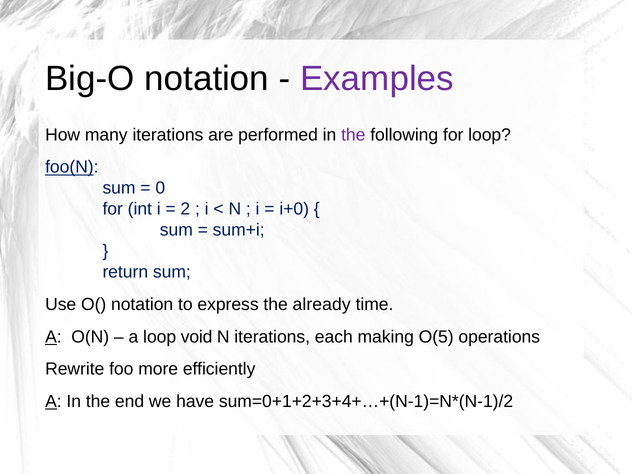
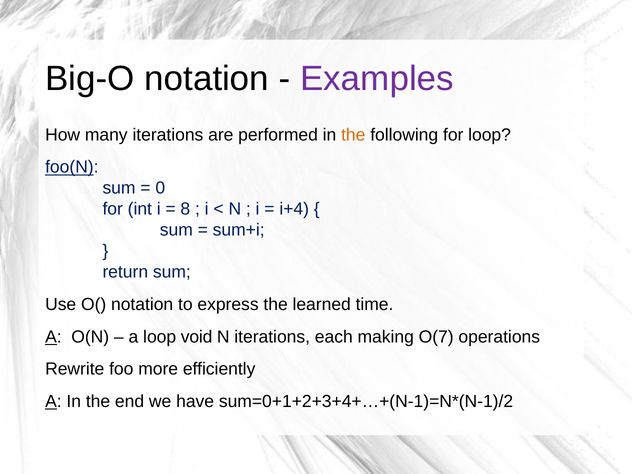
the colour: purple -> orange (353, 135)
2: 2 -> 8 (185, 209)
i+0: i+0 -> i+4 (294, 209)
already: already -> learned (322, 304)
O(5: O(5 -> O(7 (436, 337)
